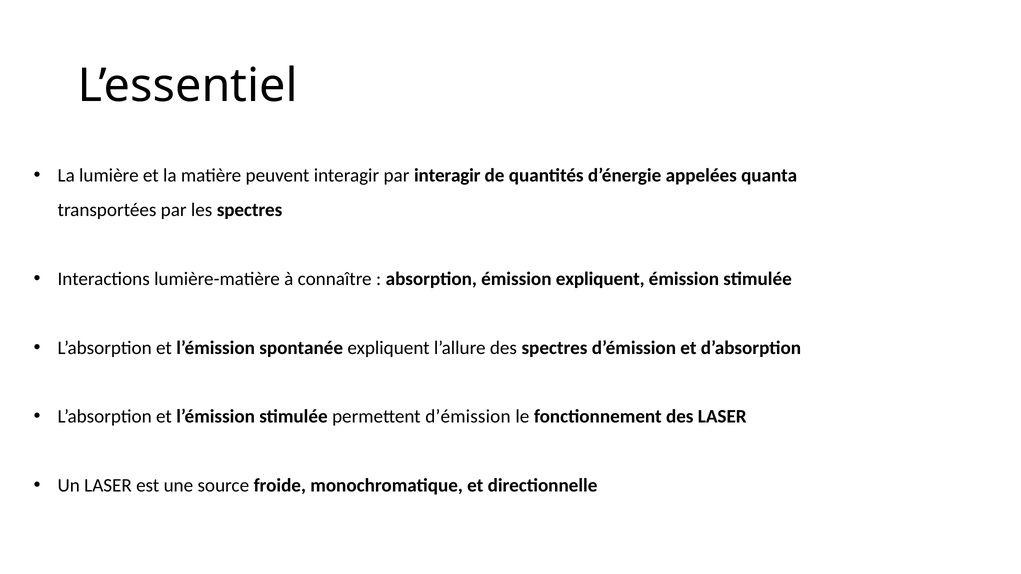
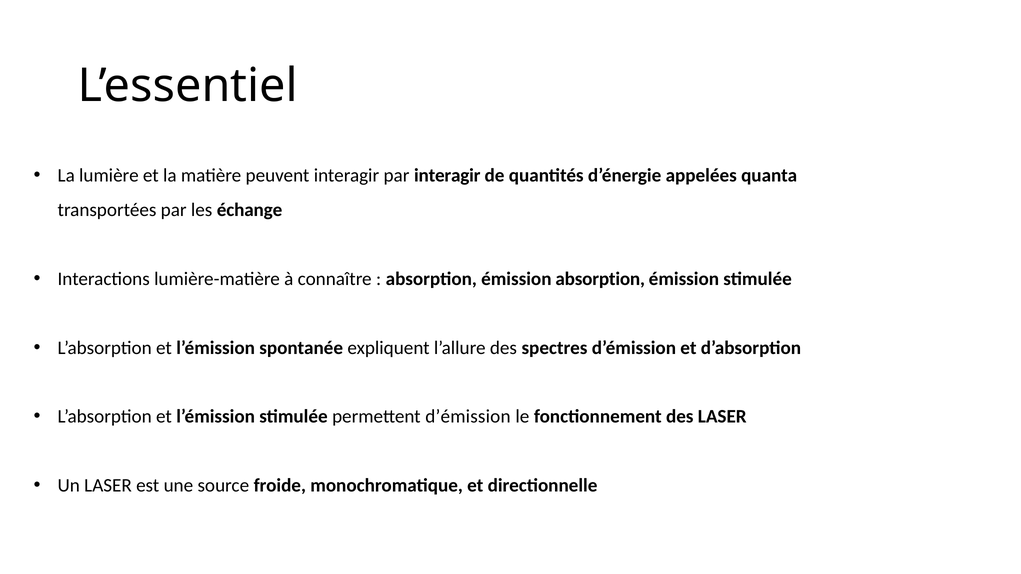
les spectres: spectres -> échange (250, 210)
émission expliquent: expliquent -> absorption (600, 279)
